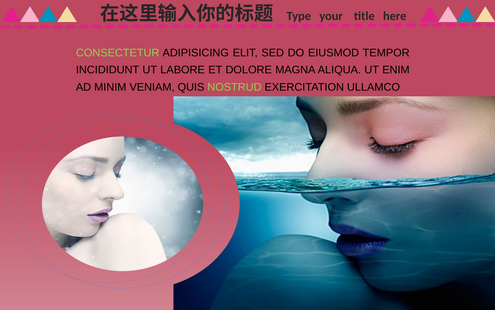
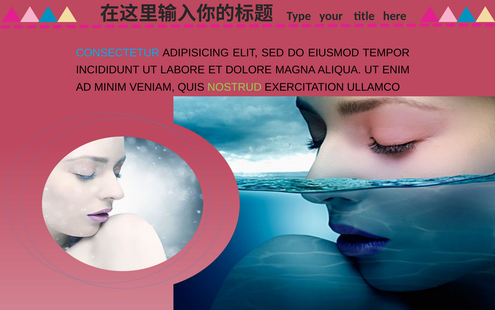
CONSECTETUR colour: light green -> light blue (118, 53)
